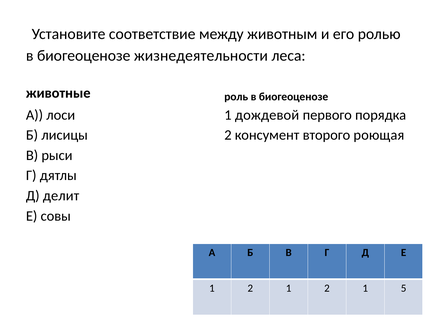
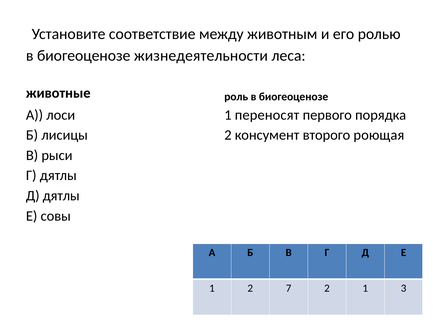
дождевой: дождевой -> переносят (267, 115)
Д делит: делит -> дятлы (61, 196)
1: 1 -> 7 (289, 288)
5: 5 -> 3 (404, 288)
